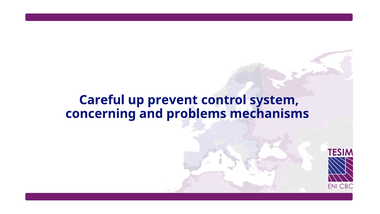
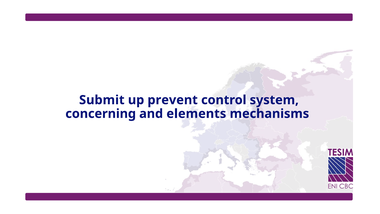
Careful: Careful -> Submit (102, 100)
problems: problems -> elements (196, 114)
